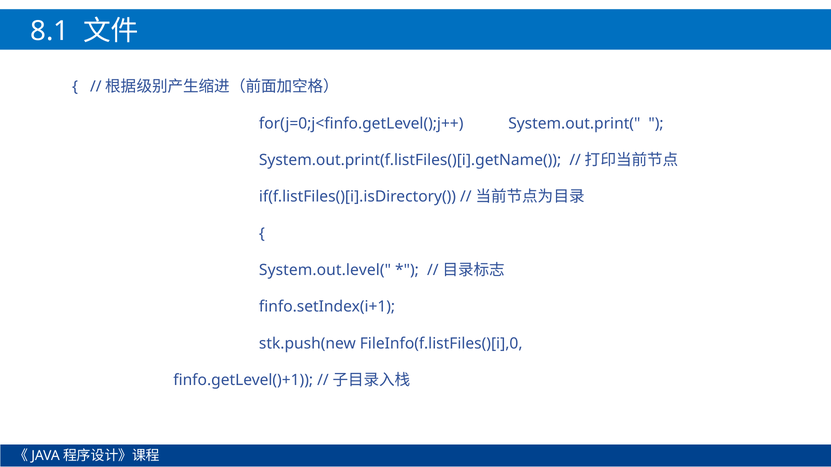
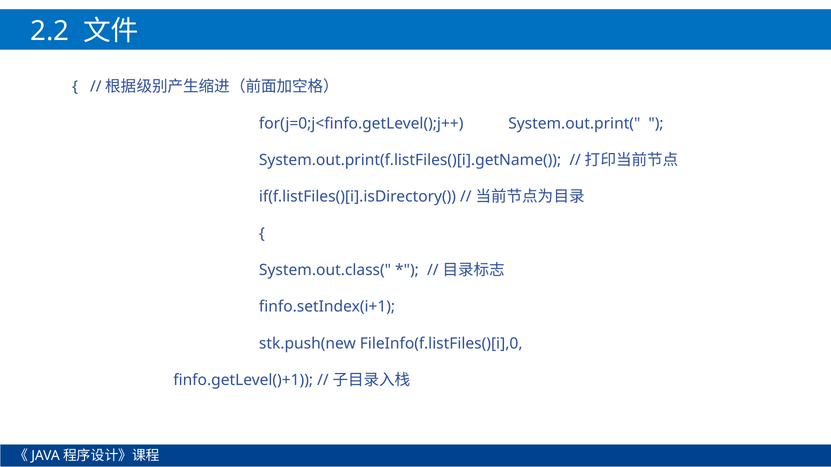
8.1: 8.1 -> 2.2 (50, 31)
System.out.level(: System.out.level( -> System.out.class( (325, 270)
